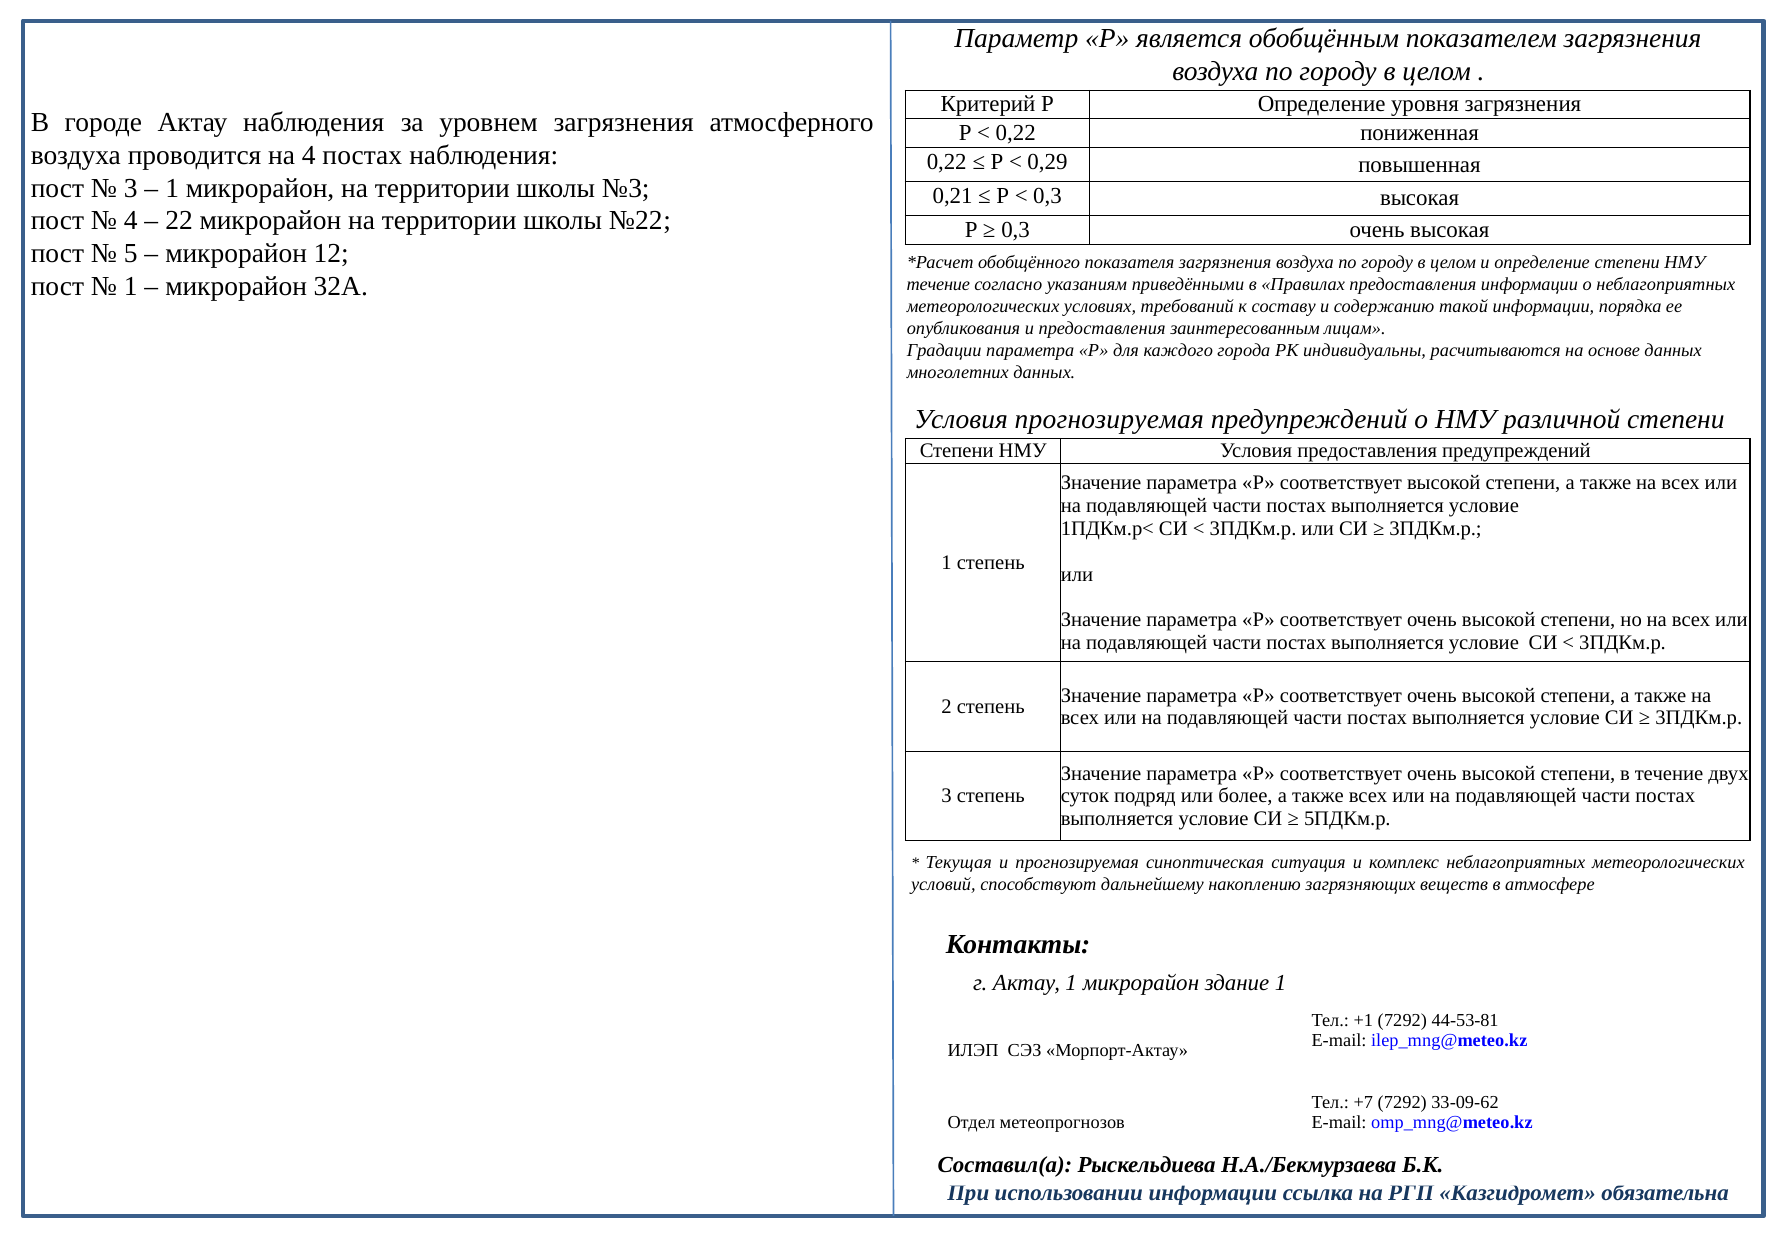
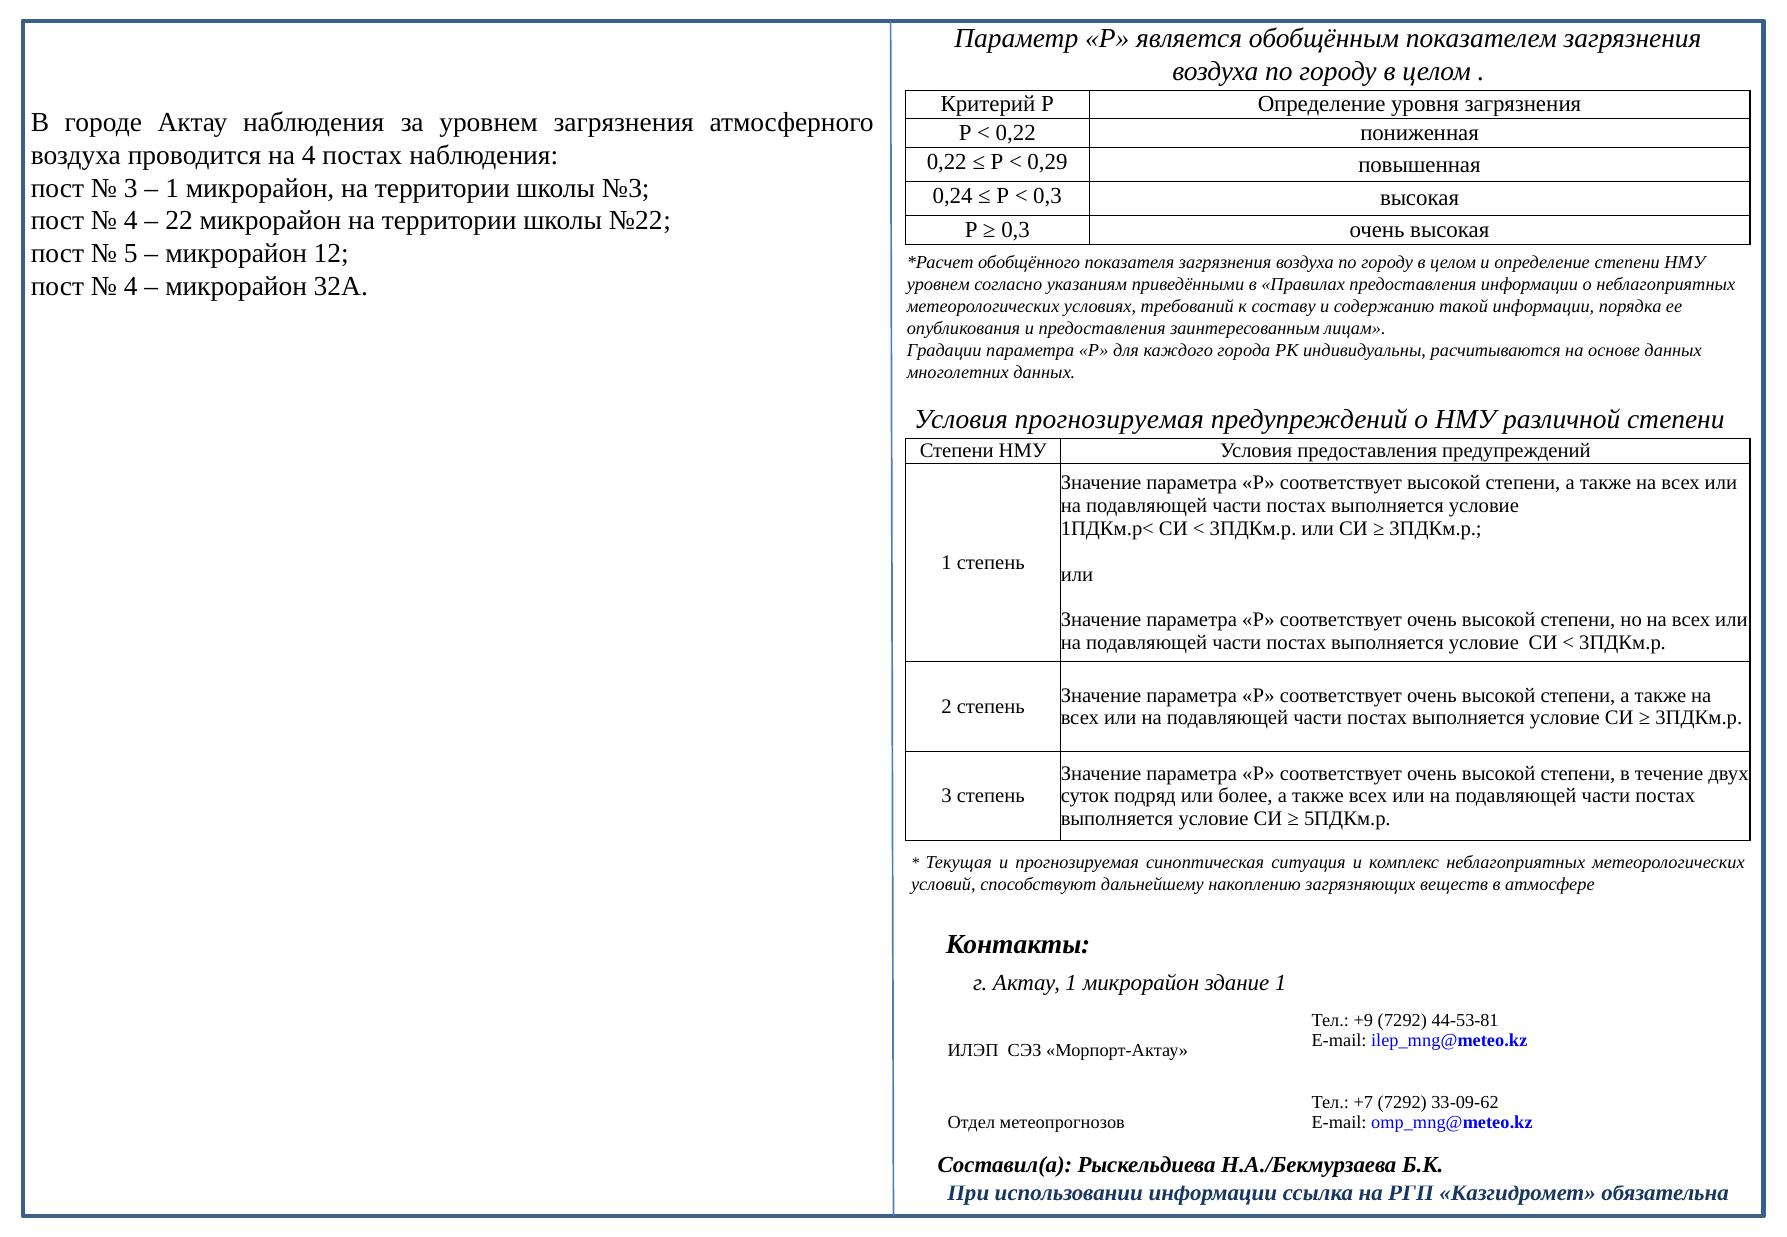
0,21: 0,21 -> 0,24 (953, 196)
1: 1 -> 4 (131, 287)
течение: течение -> уровнем (938, 284)
+1: +1 -> +9 (1363, 1020)
